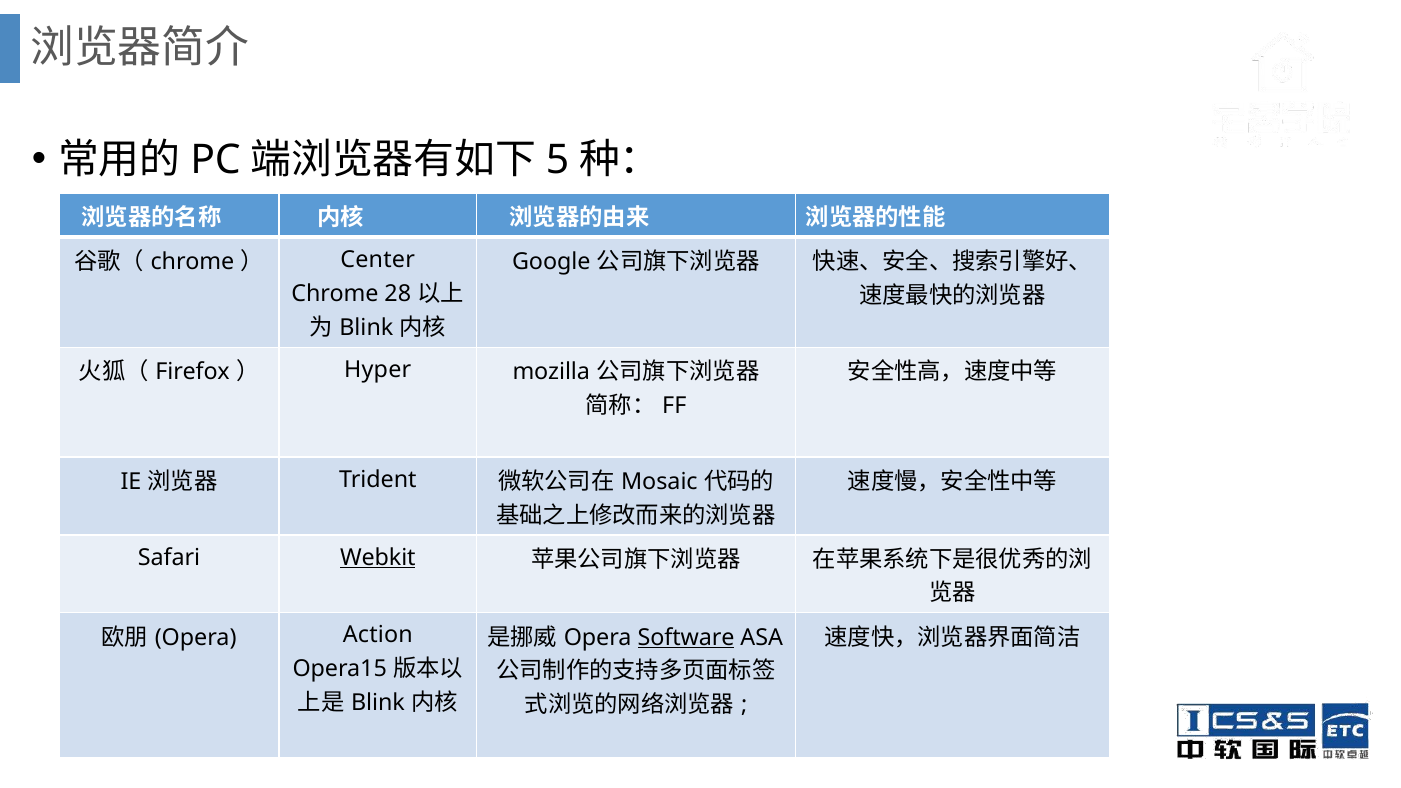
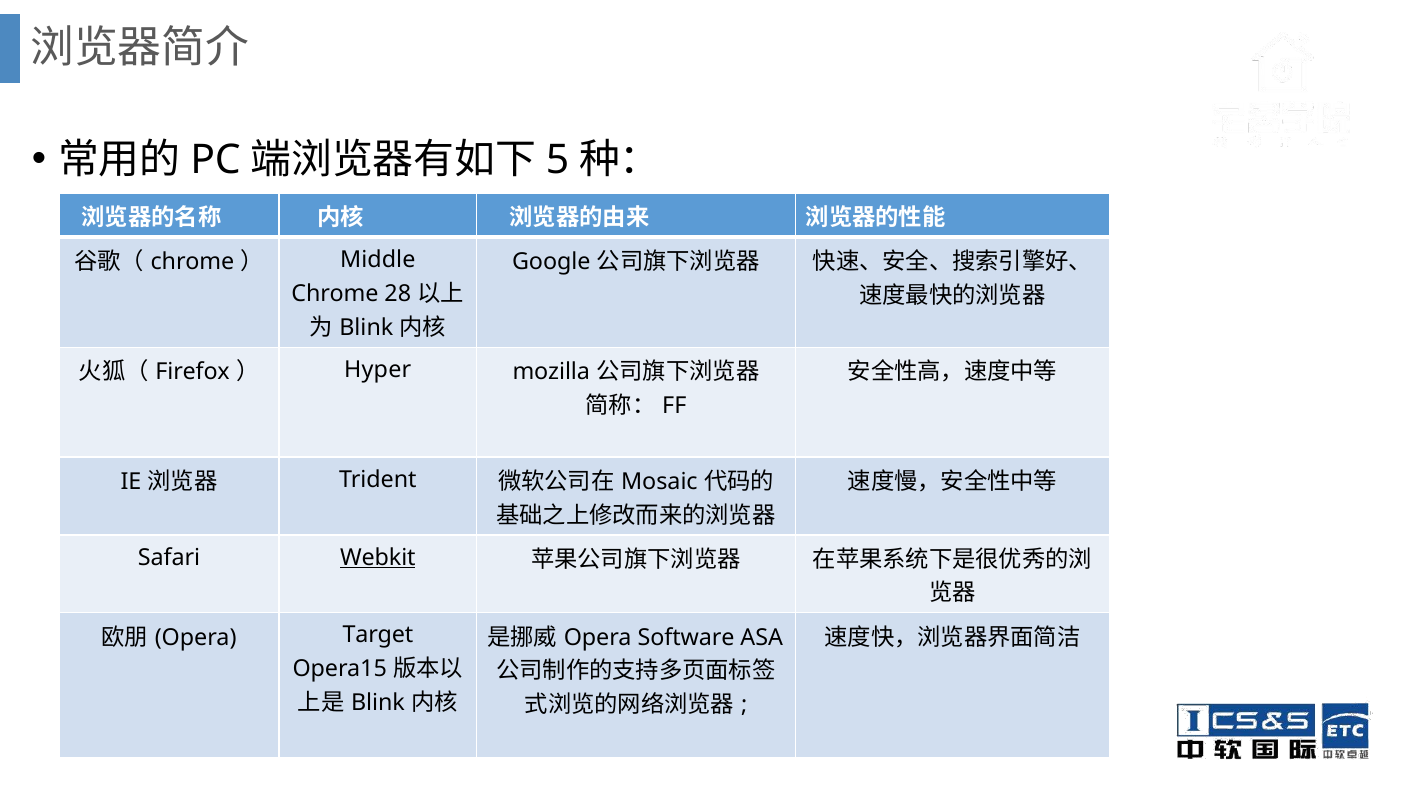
Center: Center -> Middle (378, 260)
Action: Action -> Target (378, 635)
Software underline: present -> none (686, 637)
